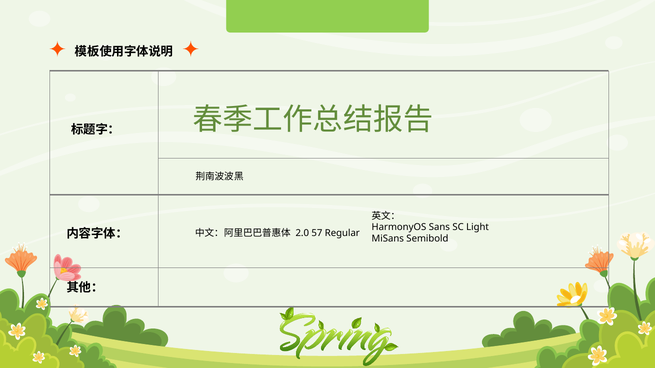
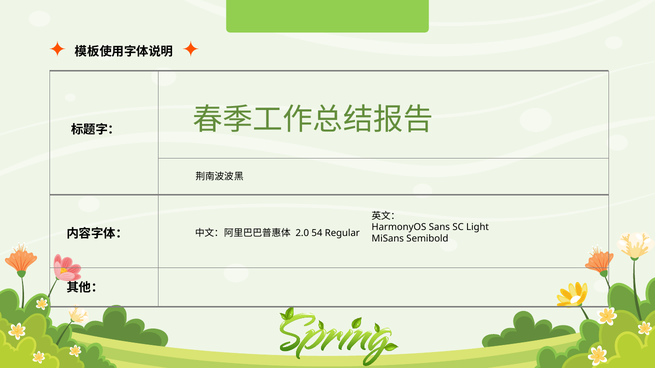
57: 57 -> 54 (317, 233)
